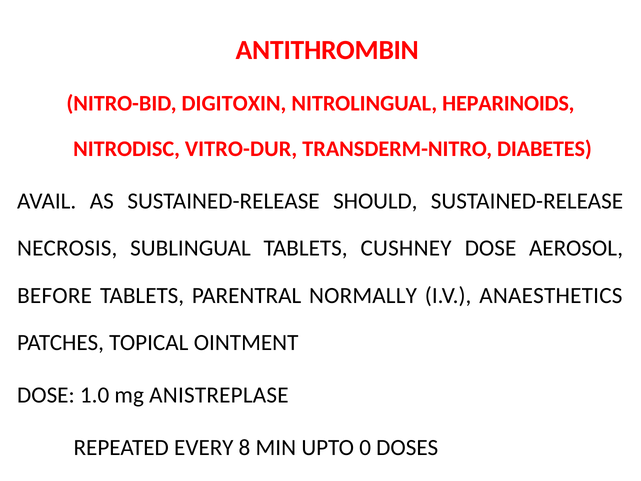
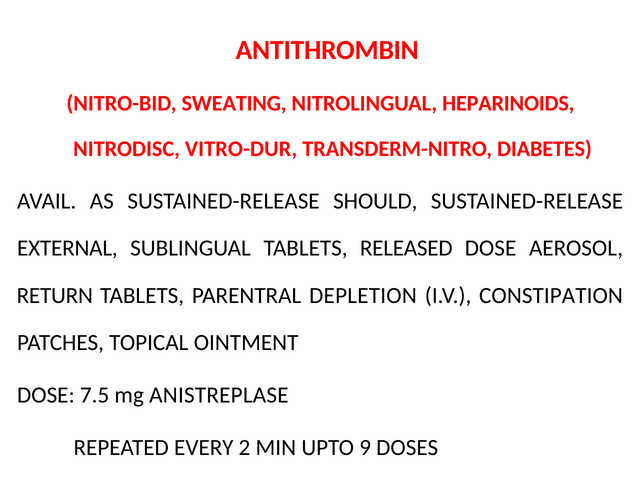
DIGITOXIN: DIGITOXIN -> SWEATING (234, 103)
NECROSIS: NECROSIS -> EXTERNAL (67, 248)
CUSHNEY: CUSHNEY -> RELEASED (406, 248)
BEFORE: BEFORE -> RETURN (55, 295)
NORMALLY: NORMALLY -> DEPLETION (363, 295)
ANAESTHETICS: ANAESTHETICS -> CONSTIPATION (551, 295)
1.0: 1.0 -> 7.5 (95, 395)
8: 8 -> 2 (244, 448)
0: 0 -> 9 (365, 448)
